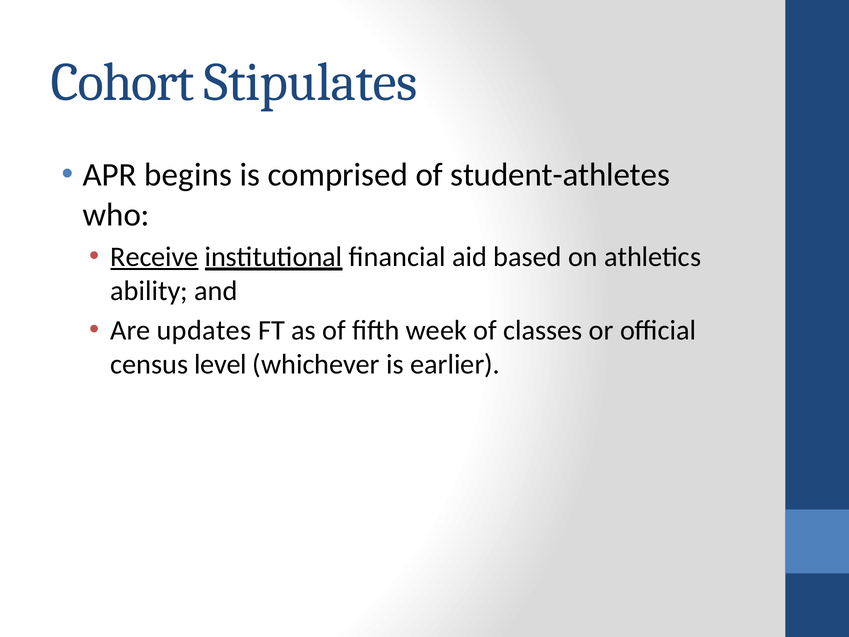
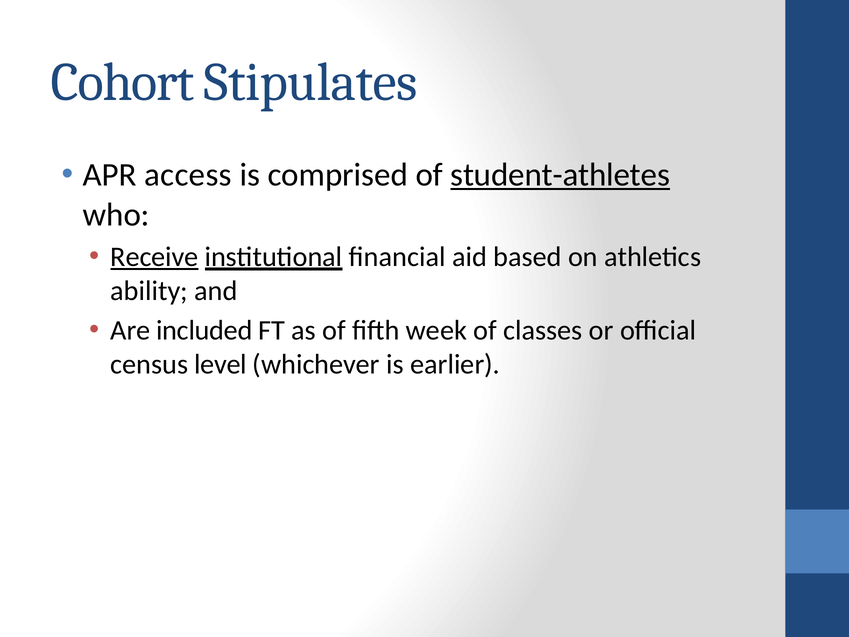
begins: begins -> access (188, 175)
student-athletes underline: none -> present (560, 175)
updates: updates -> included (204, 330)
